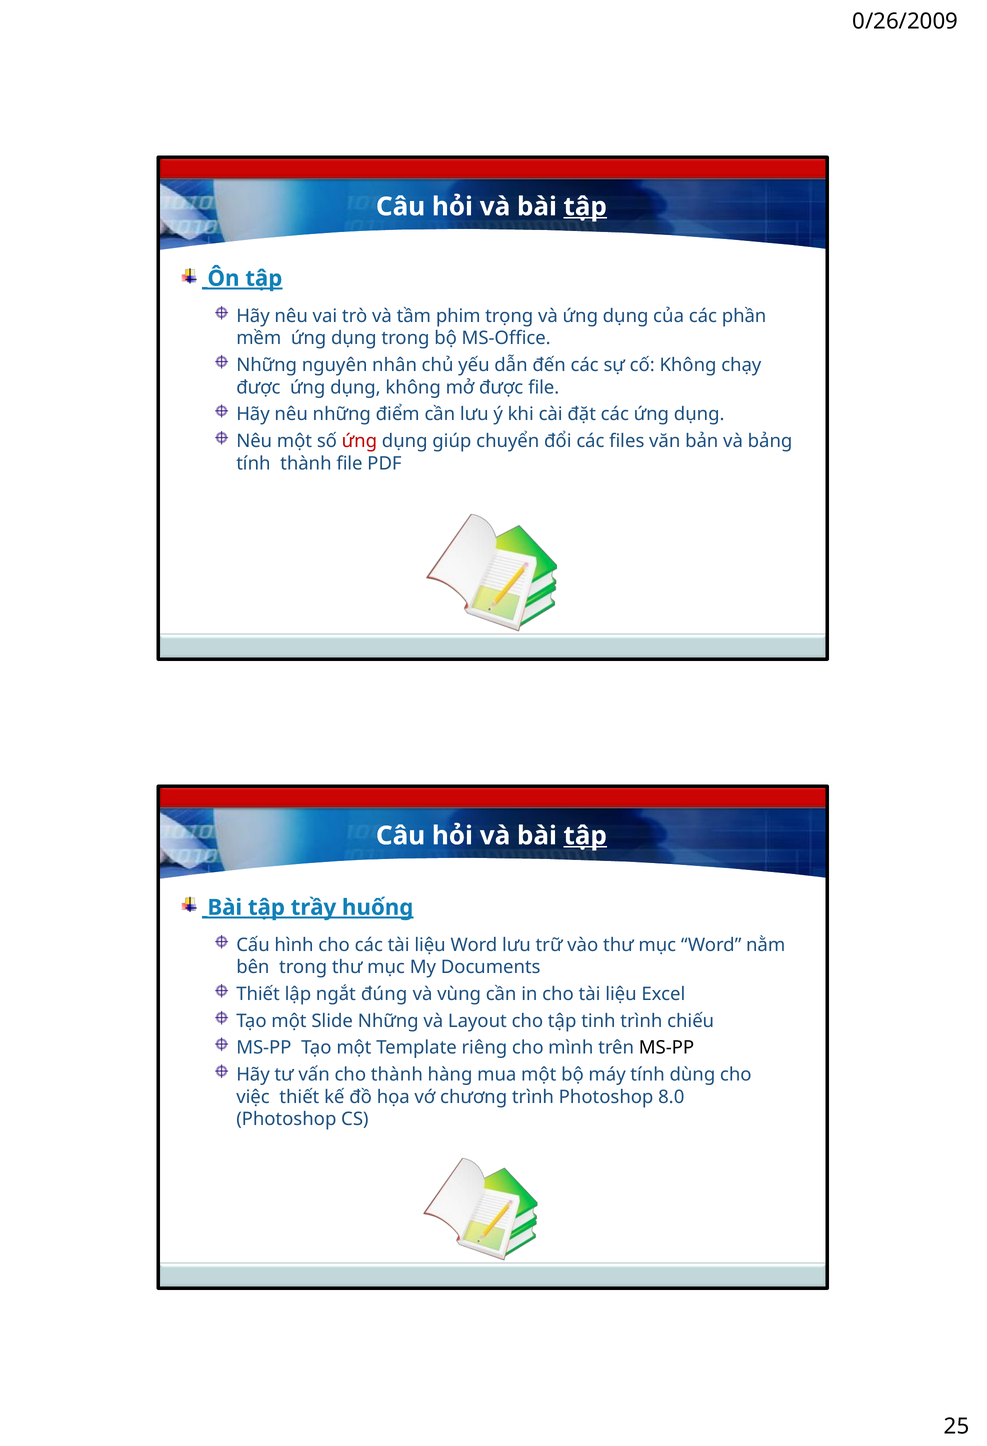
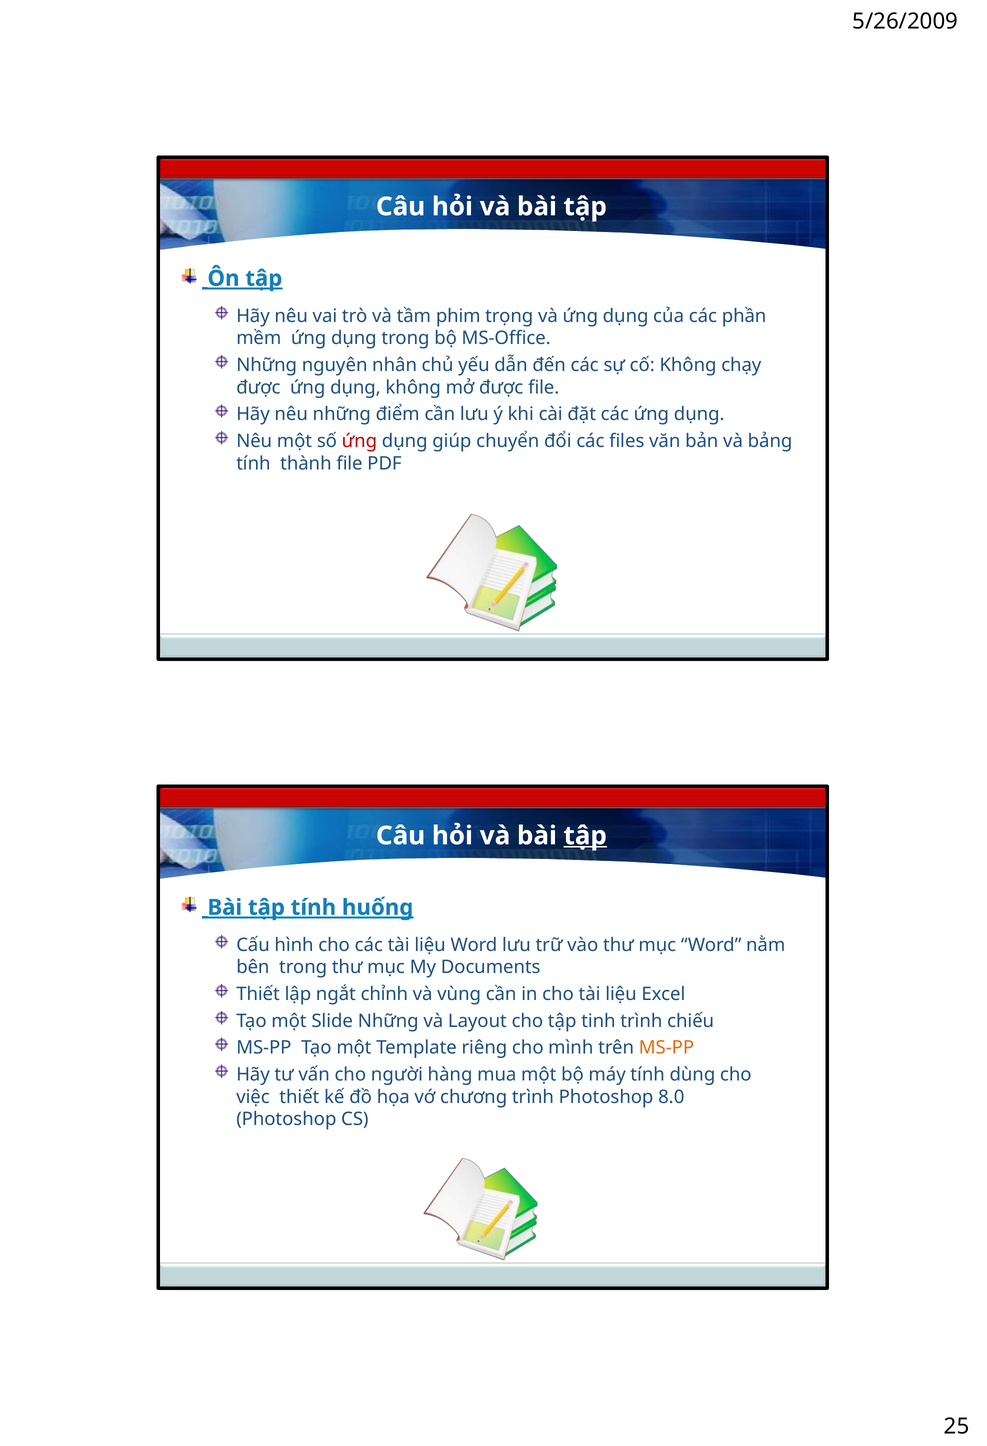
0/26/2009: 0/26/2009 -> 5/26/2009 (905, 21)
tập underline: present -> none (585, 207)
tập trầy: trầy -> tính (313, 907)
đúng: đúng -> chỉnh (384, 994)
MS-PP colour: black -> orange (666, 1047)
cho thành: thành -> người (397, 1074)
